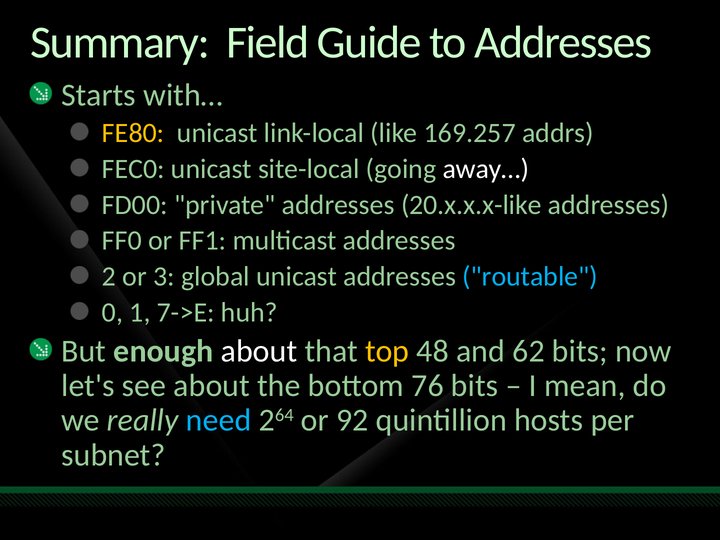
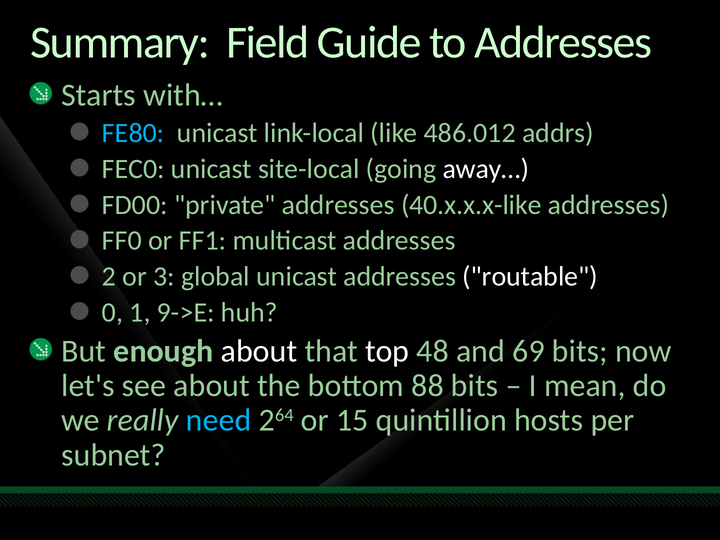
FE80 colour: yellow -> light blue (133, 133)
169.257: 169.257 -> 486.012 (470, 133)
20.x.x.x-like: 20.x.x.x-like -> 40.x.x.x-like (471, 205)
routable colour: light blue -> white (530, 277)
7->E: 7->E -> 9->E (186, 312)
top colour: yellow -> white (387, 351)
62: 62 -> 69 (529, 351)
76: 76 -> 88 (428, 386)
92: 92 -> 15 (352, 420)
